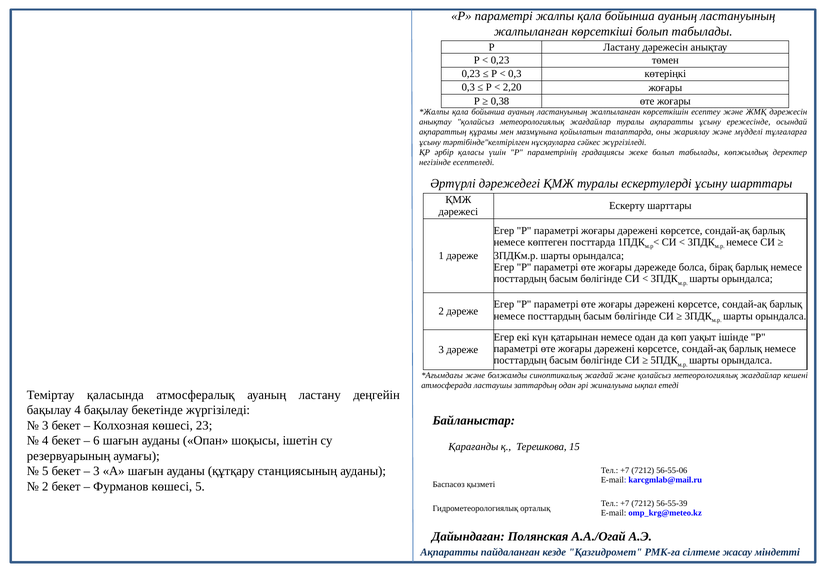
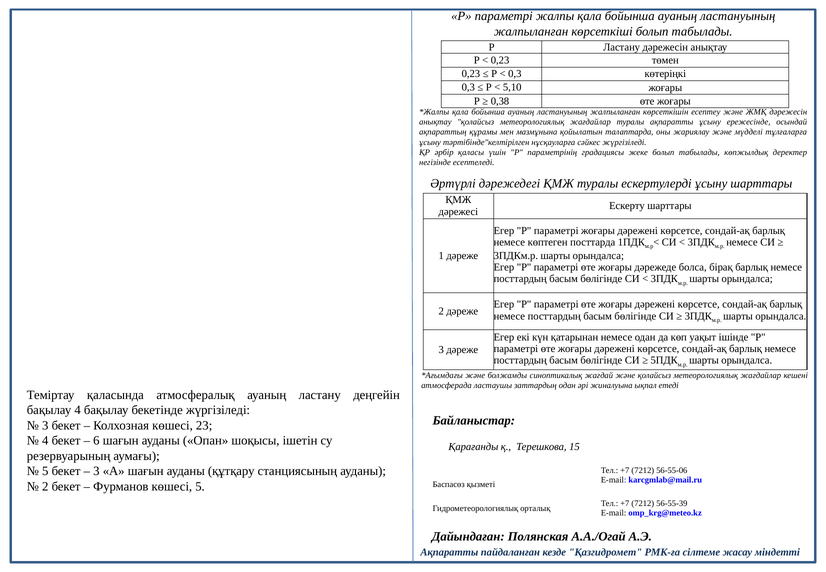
2,20: 2,20 -> 5,10 (512, 87)
